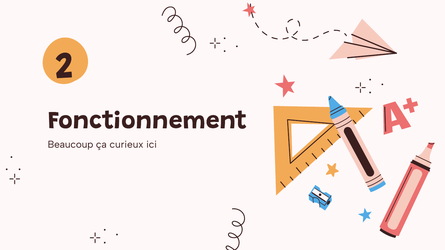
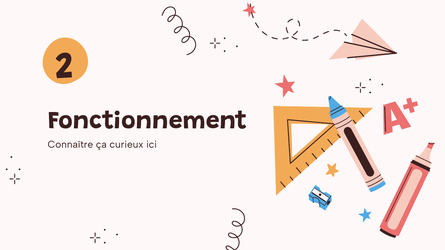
Beaucoup: Beaucoup -> Connaître (70, 145)
